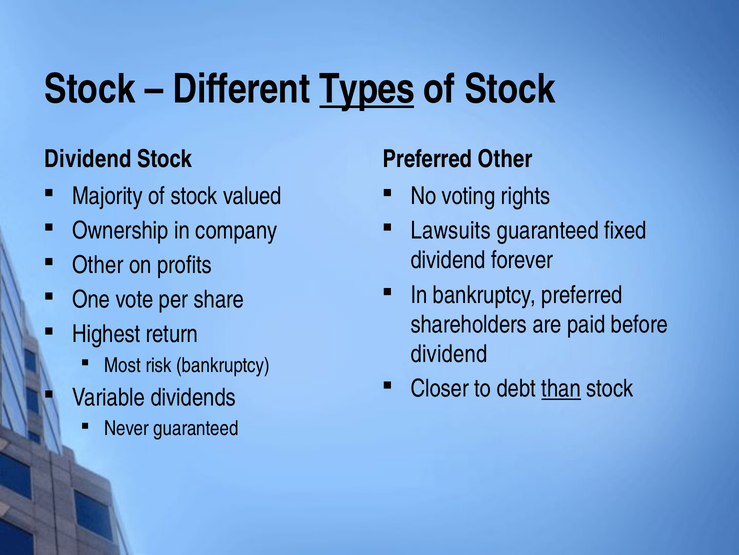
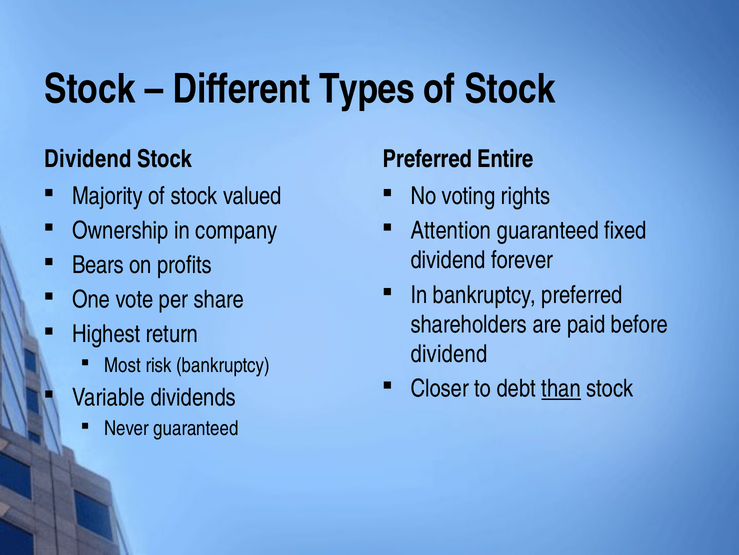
Types underline: present -> none (367, 89)
Preferred Other: Other -> Entire (505, 159)
Lawsuits: Lawsuits -> Attention (451, 230)
Other: Other -> Bears (98, 265)
